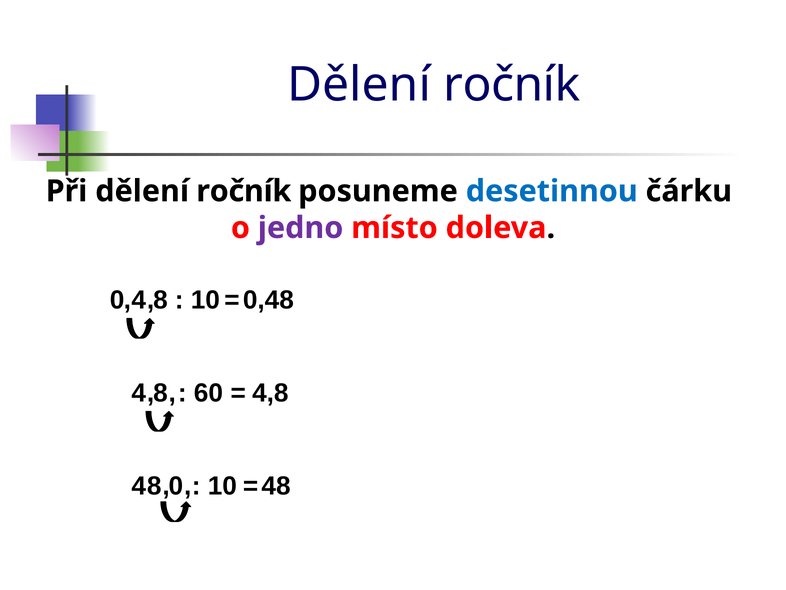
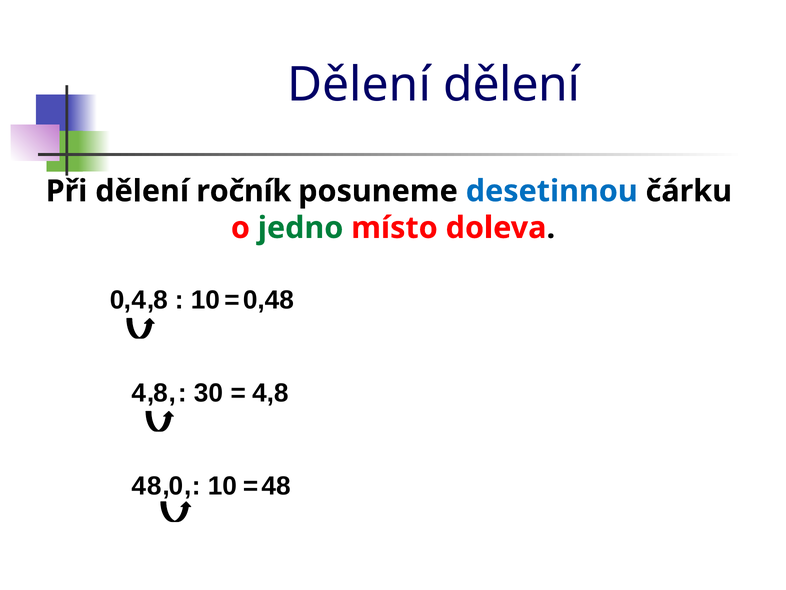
ročník: ročník -> dělení (512, 85)
jedno colour: purple -> green (301, 228)
60: 60 -> 30 (208, 393)
